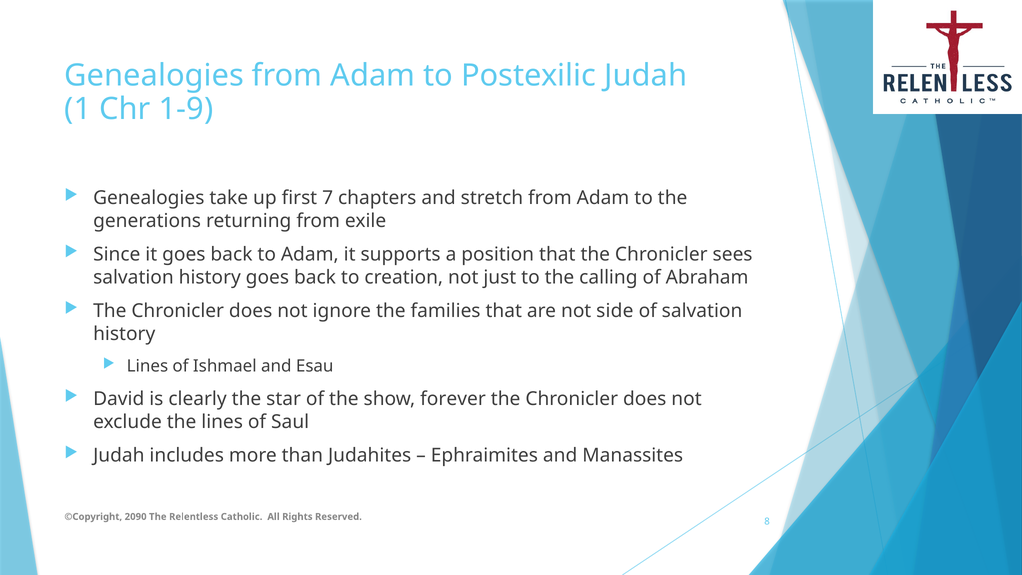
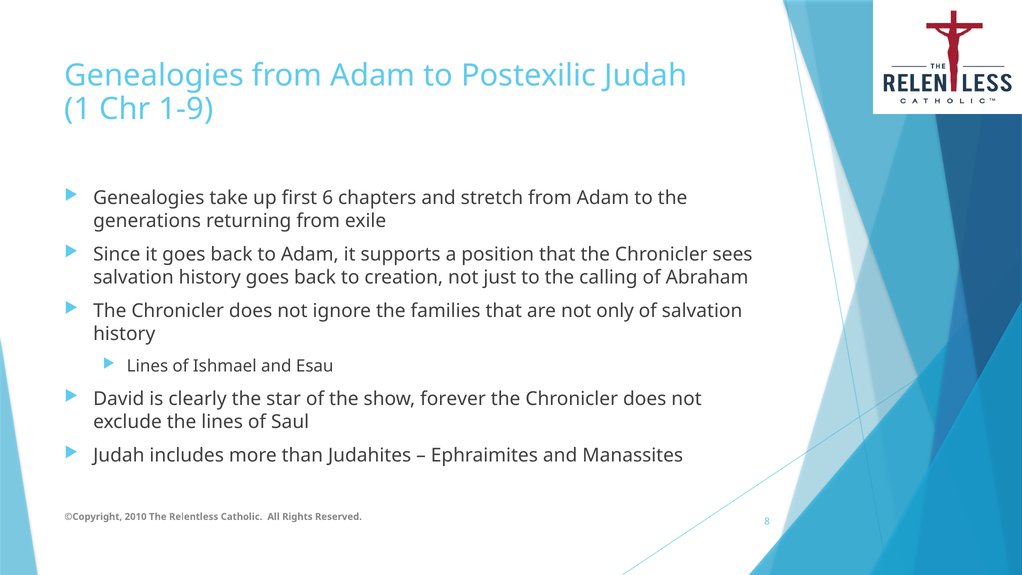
7: 7 -> 6 (328, 198)
side: side -> only (615, 311)
2090: 2090 -> 2010 (136, 517)
